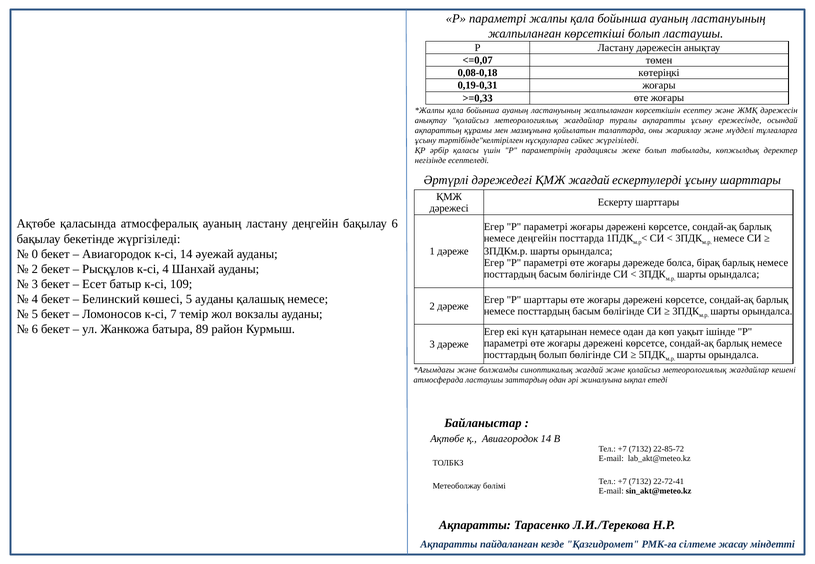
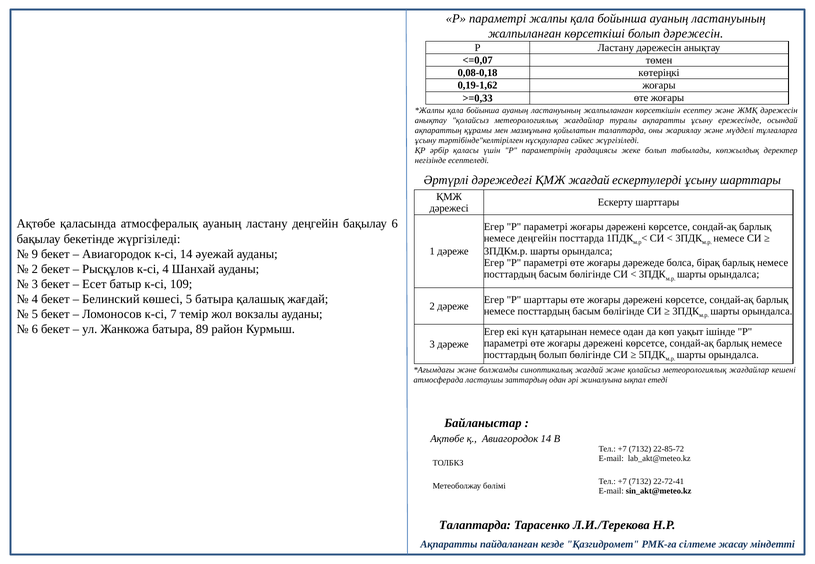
болып ластаушы: ластаушы -> дәрежесін (693, 34)
0,19-0,31: 0,19-0,31 -> 0,19-1,62 (478, 85)
0: 0 -> 9 (35, 254)
5 ауданы: ауданы -> батыра (214, 299)
қалашық немесе: немесе -> жағдай (308, 299)
Ақпаратты: Ақпаратты -> Талаптарда (475, 526)
